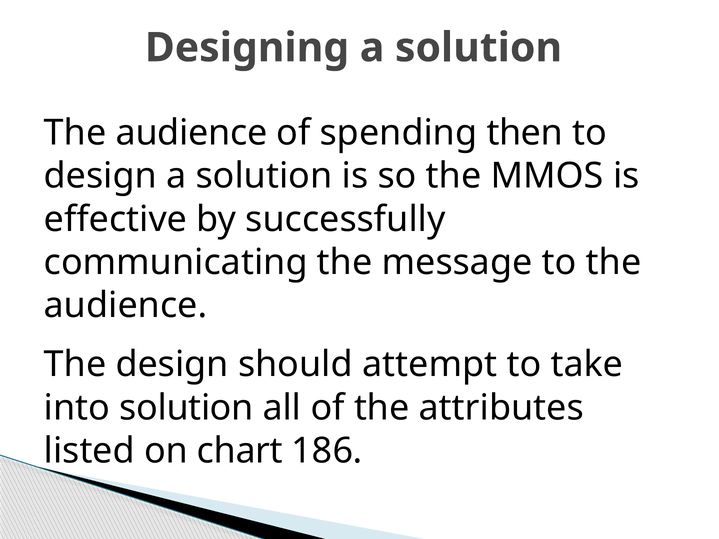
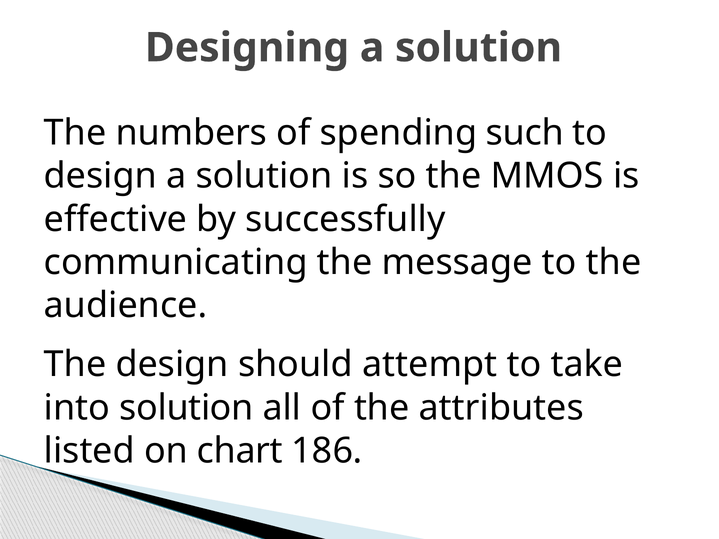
audience: audience -> numbers (191, 133)
then: then -> such (525, 133)
